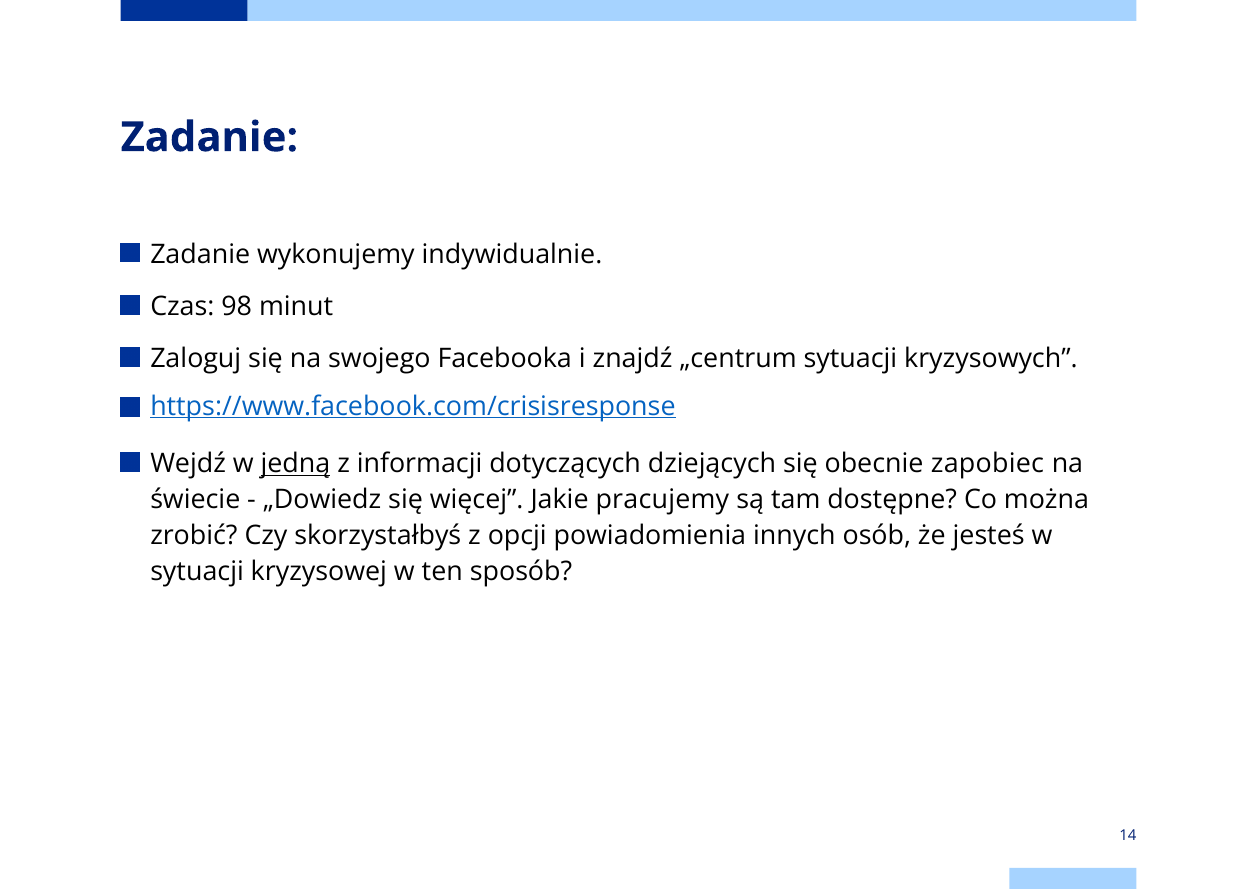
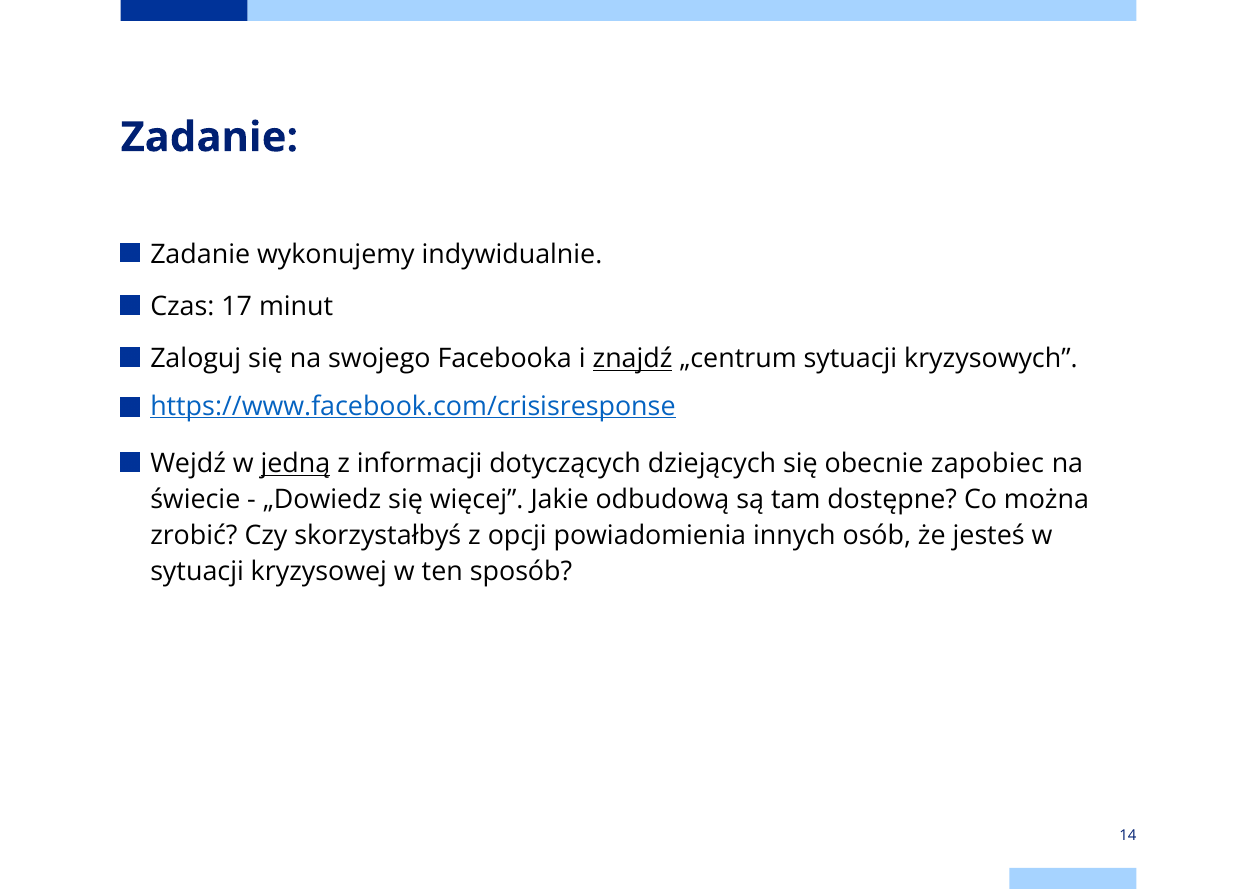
98: 98 -> 17 (237, 307)
znajdź underline: none -> present (633, 359)
pracujemy: pracujemy -> odbudową (662, 499)
